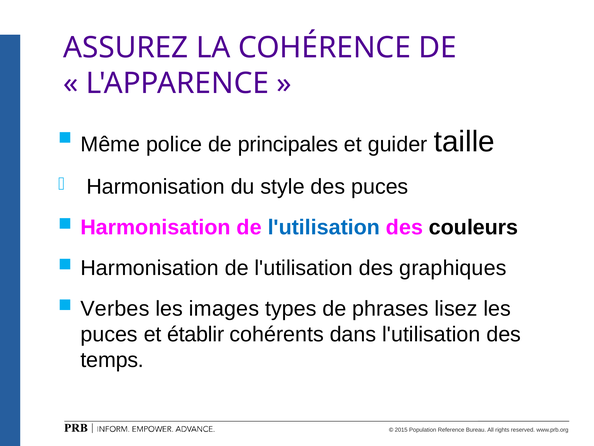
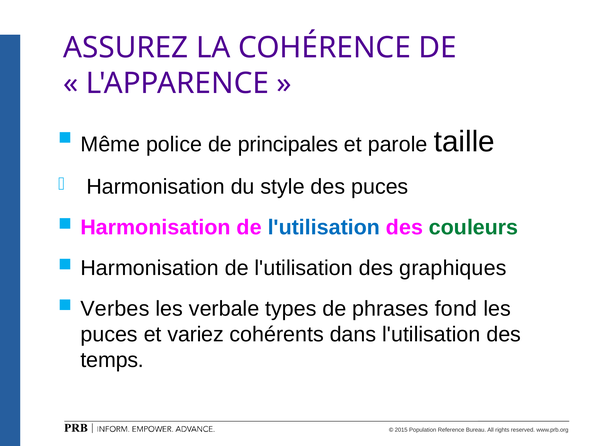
guider: guider -> parole (398, 144)
couleurs colour: black -> green (474, 227)
images: images -> verbale (224, 308)
lisez: lisez -> fond (456, 308)
établir: établir -> variez (196, 334)
